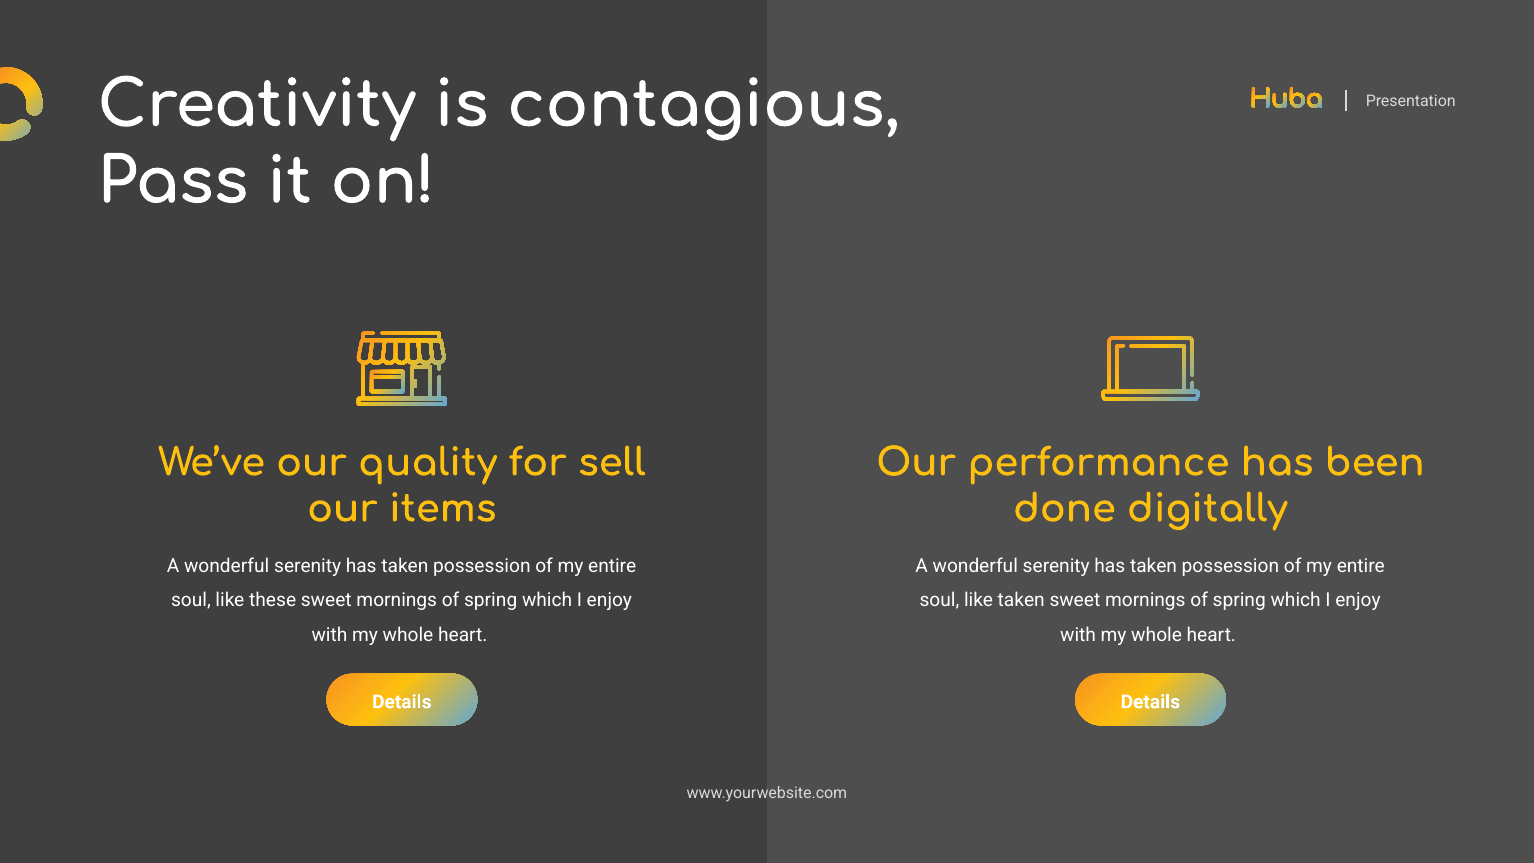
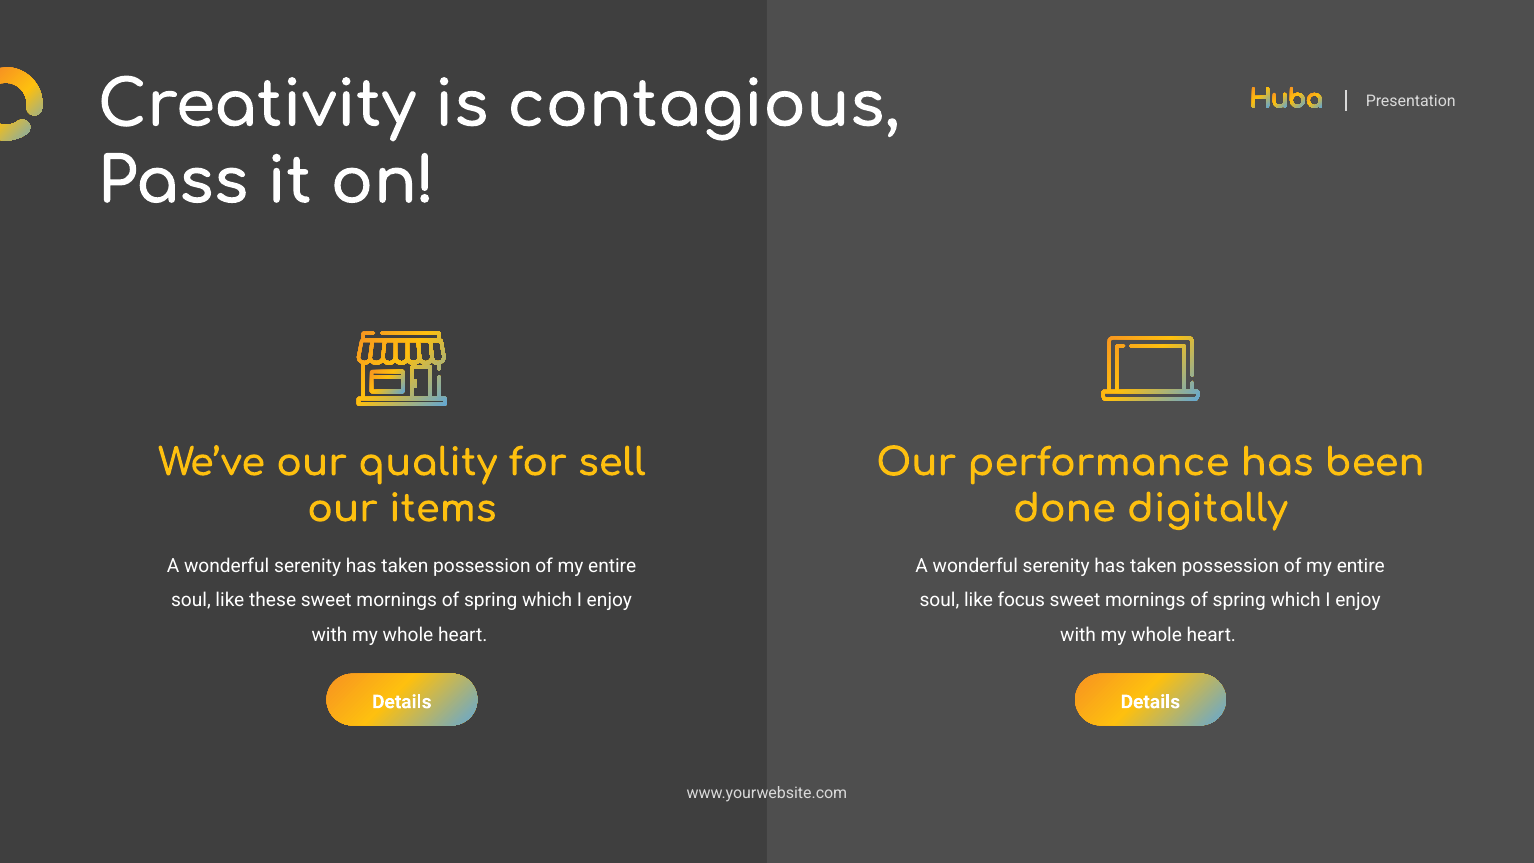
like taken: taken -> focus (1021, 600)
